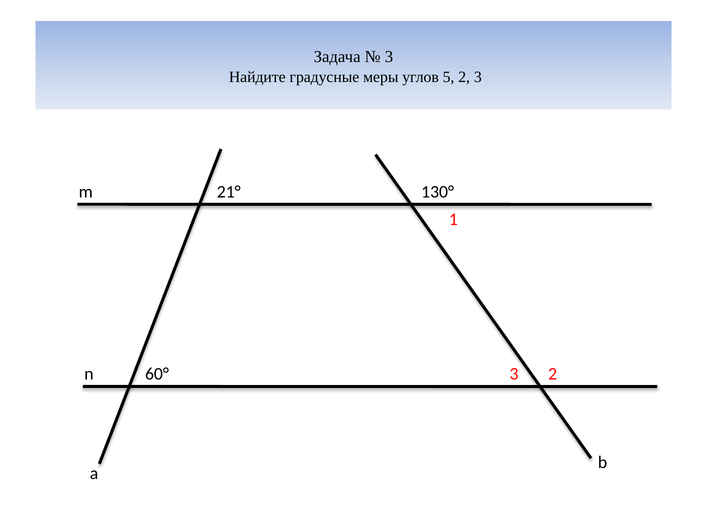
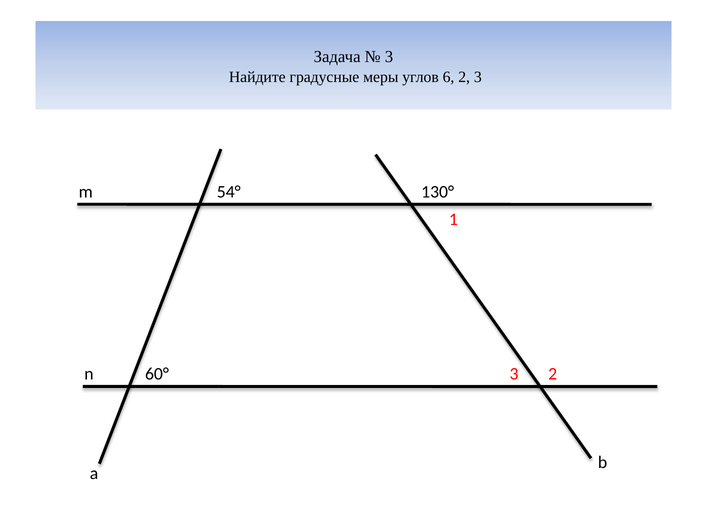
5: 5 -> 6 (449, 77)
21°: 21° -> 54° (229, 192)
